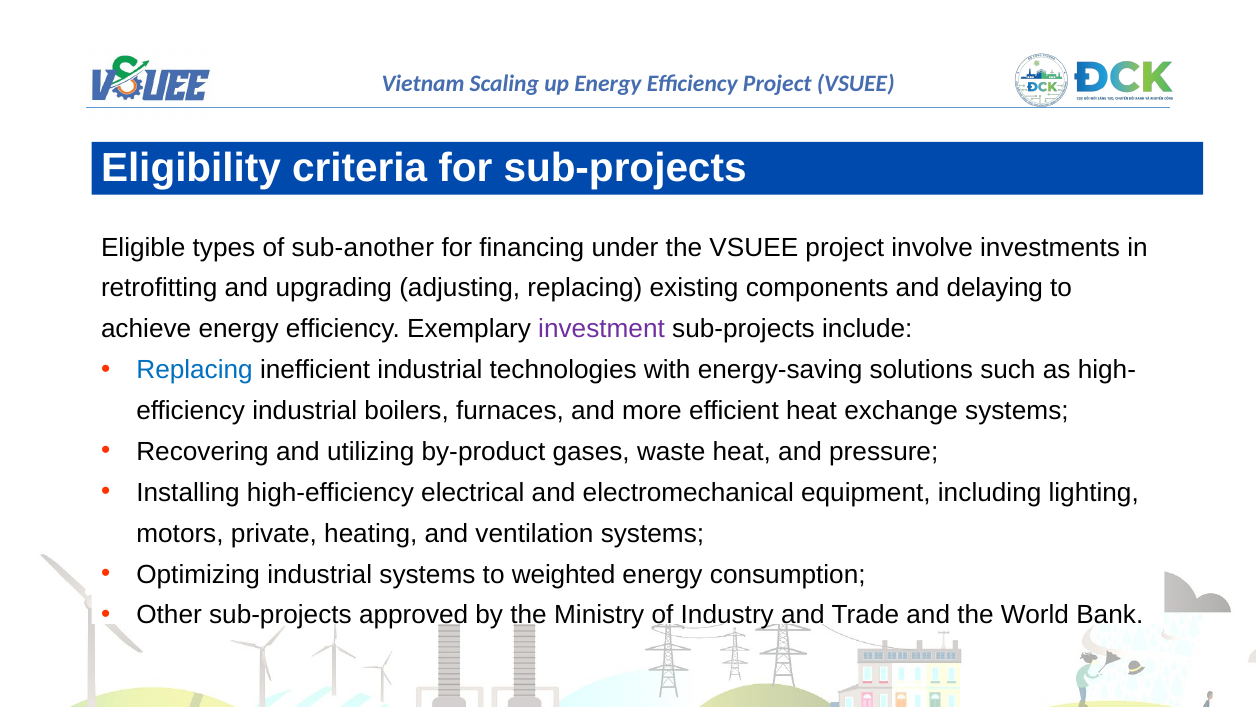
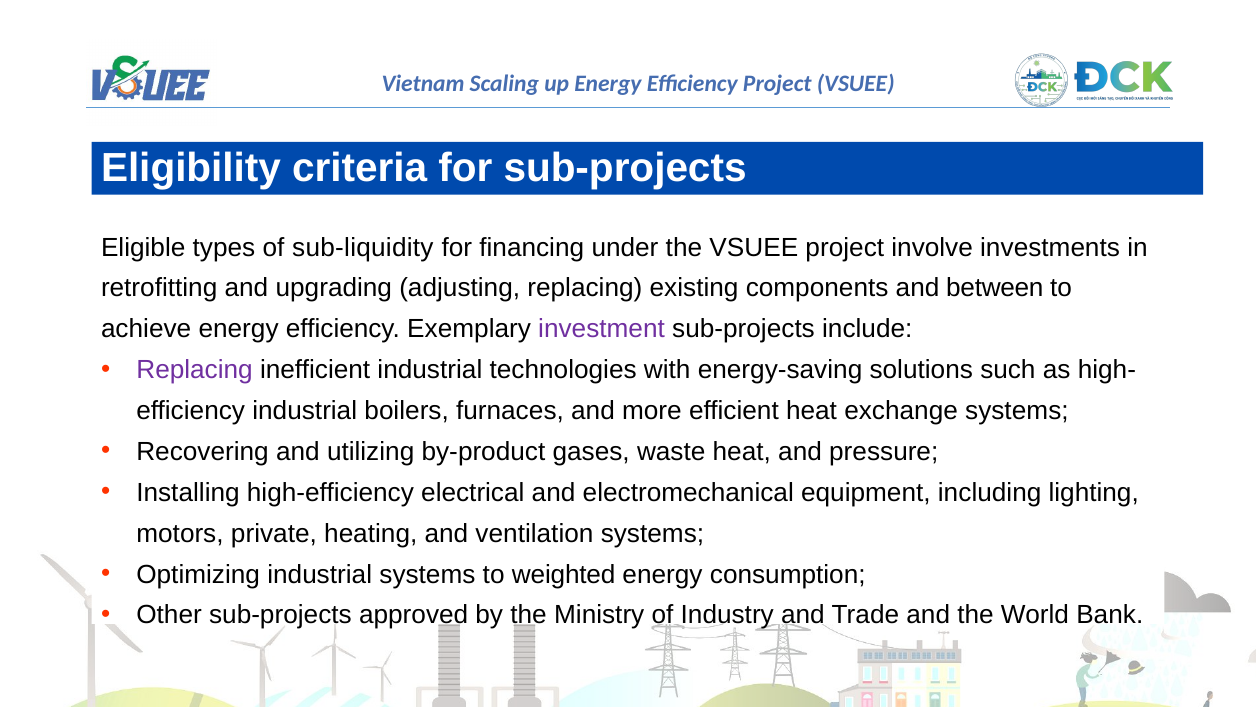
sub-another: sub-another -> sub-liquidity (363, 247)
delaying: delaying -> between (995, 288)
Replacing colour: blue -> purple (195, 370)
